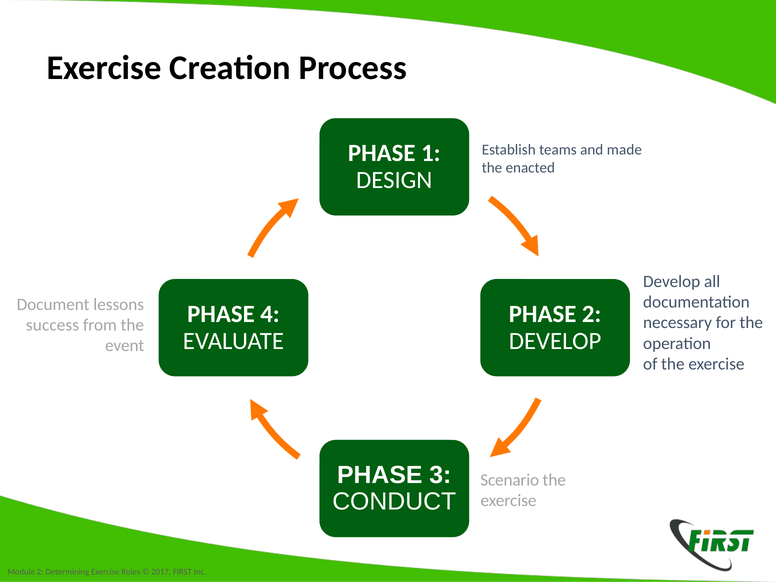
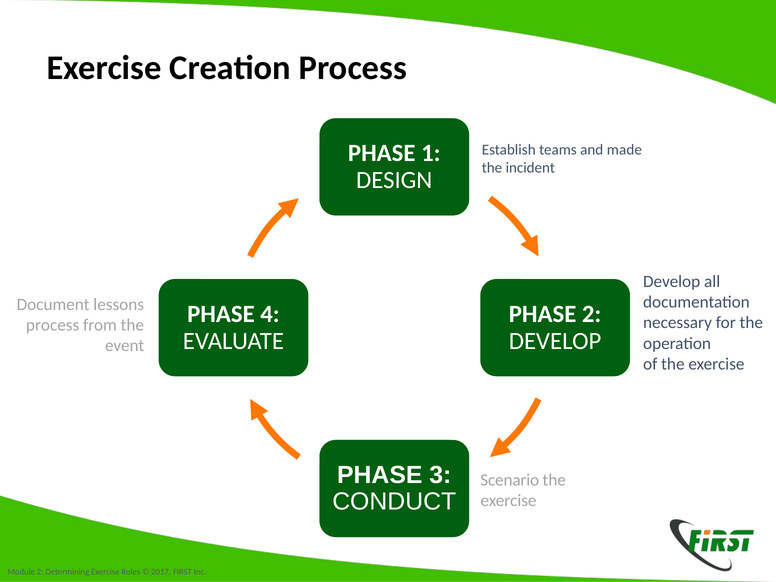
enacted: enacted -> incident (530, 168)
success: success -> process (53, 325)
